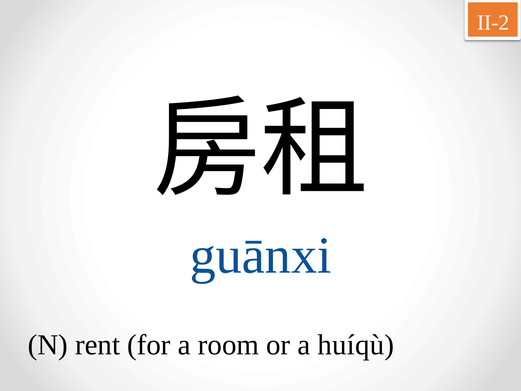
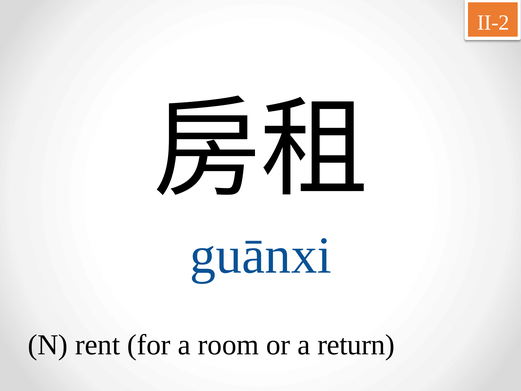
huíqù: huíqù -> return (356, 345)
